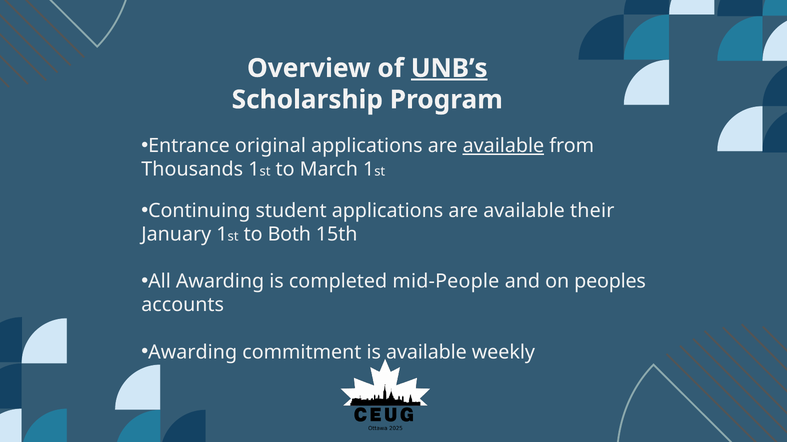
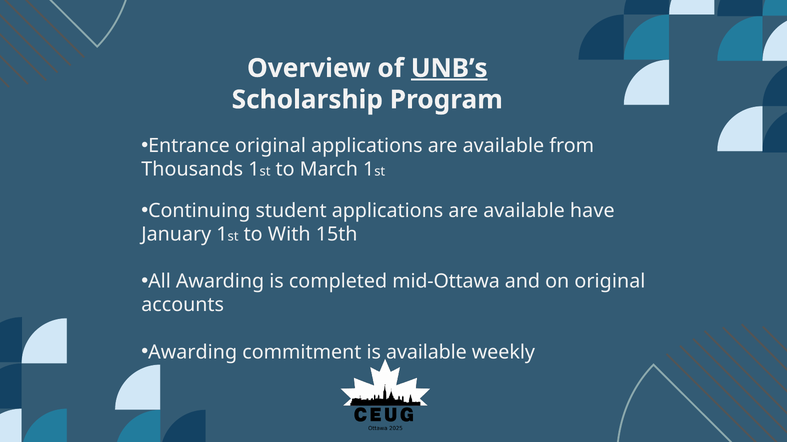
available underline: present -> none (503, 146)
their: their -> have (592, 211)
Both: Both -> With (289, 235)
mid-People: mid-People -> mid-Ottawa (446, 282)
on peoples: peoples -> original (610, 282)
